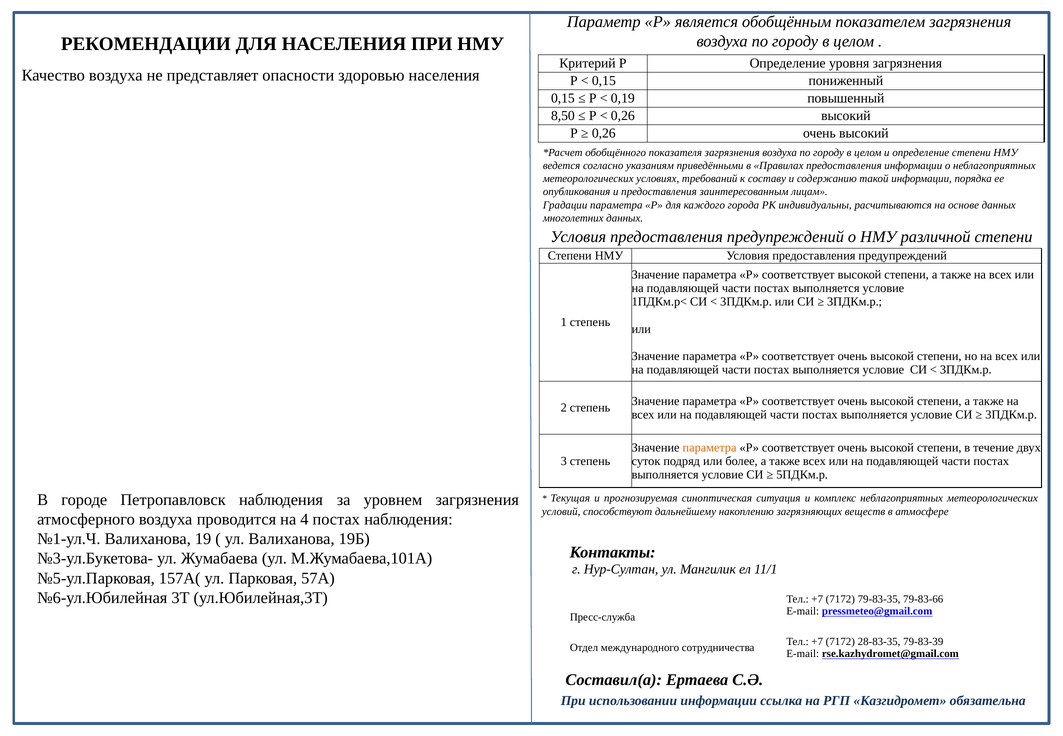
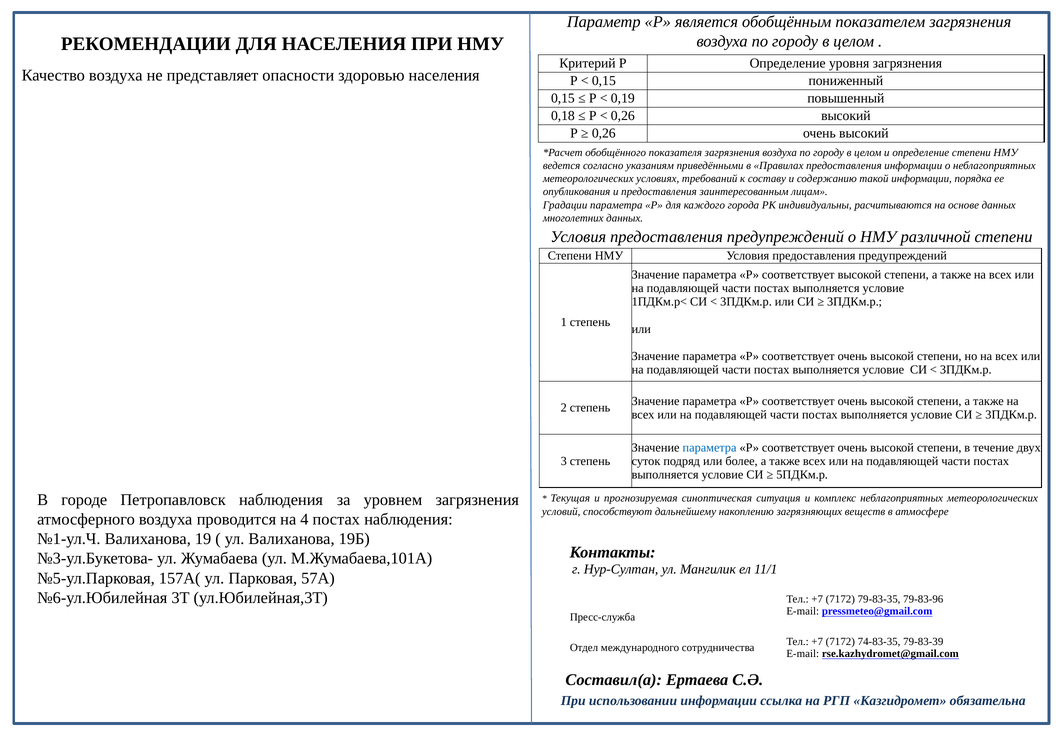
8,50: 8,50 -> 0,18 (563, 116)
параметра colour: orange -> blue (710, 447)
79-83-66: 79-83-66 -> 79-83-96 (923, 599)
28-83-35: 28-83-35 -> 74-83-35 (879, 642)
